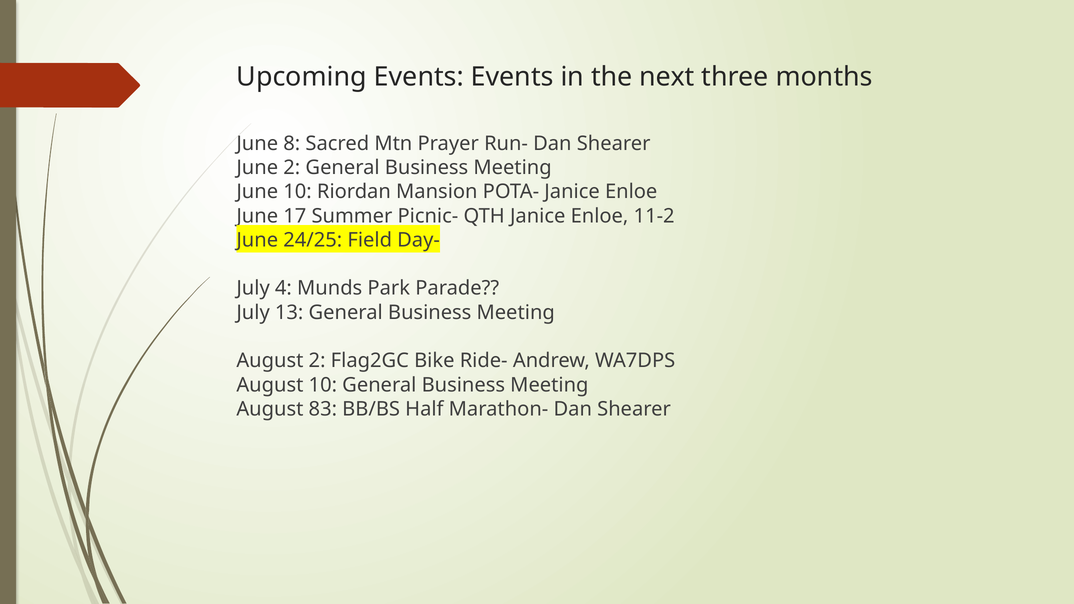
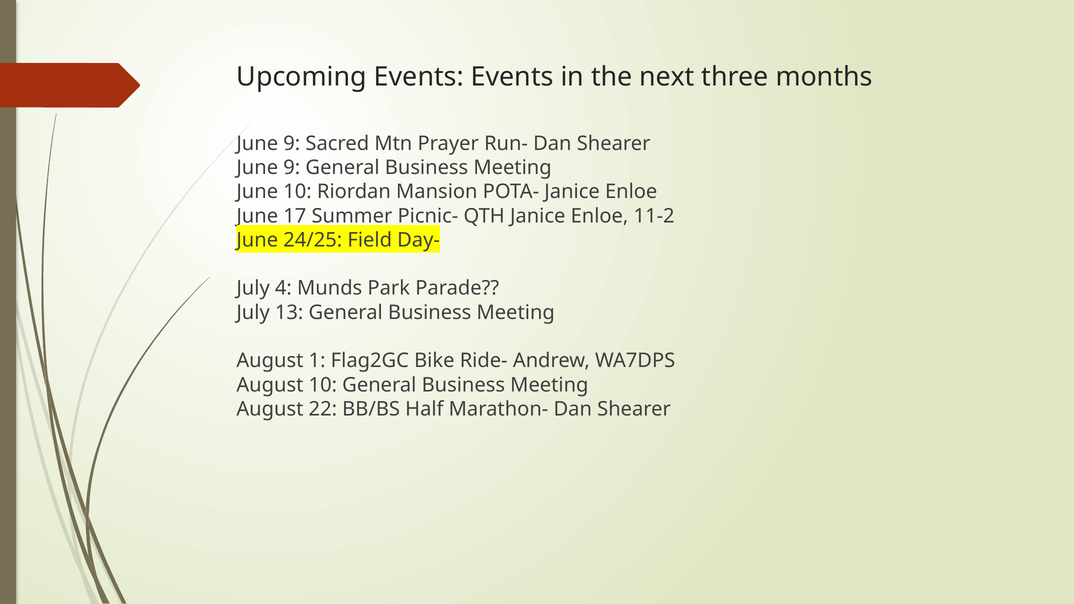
8: 8 -> 9 (292, 143)
2: 2 -> 9 (292, 168)
August 2: 2 -> 1 (317, 361)
83: 83 -> 22 (323, 409)
